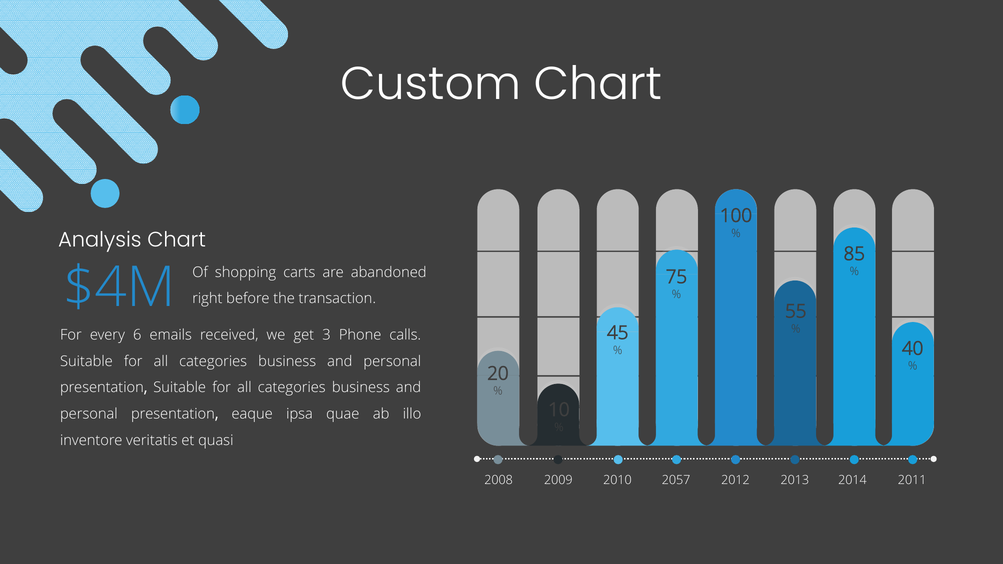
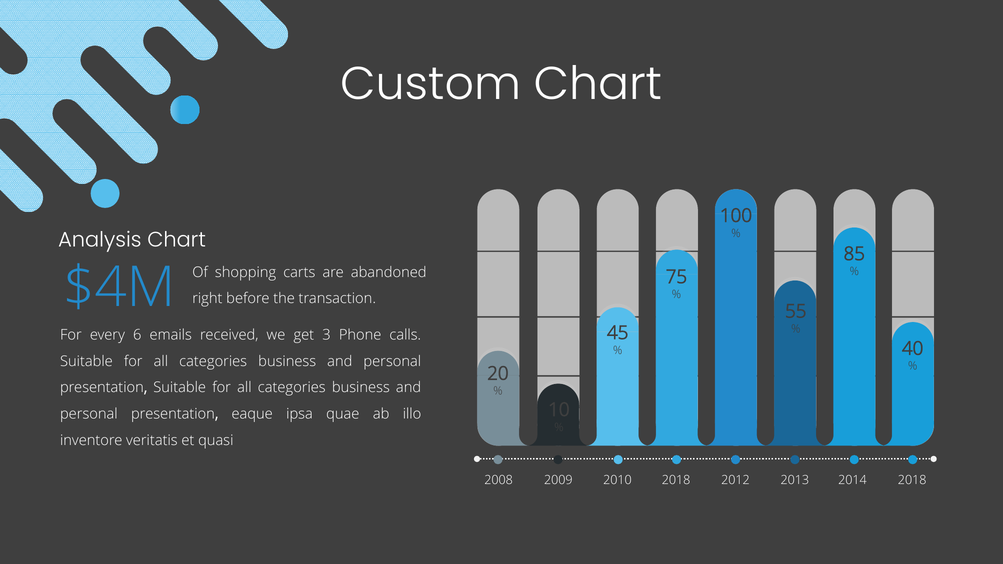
2057: 2057 -> 2018 (676, 480)
2011: 2011 -> 2018 (912, 480)
